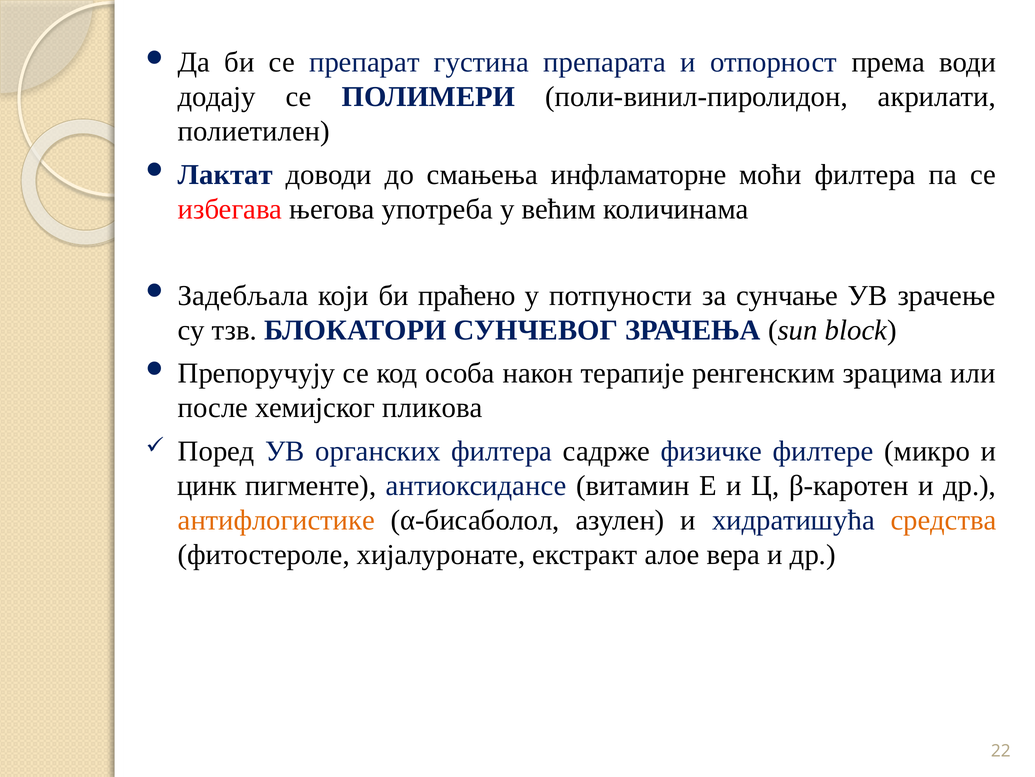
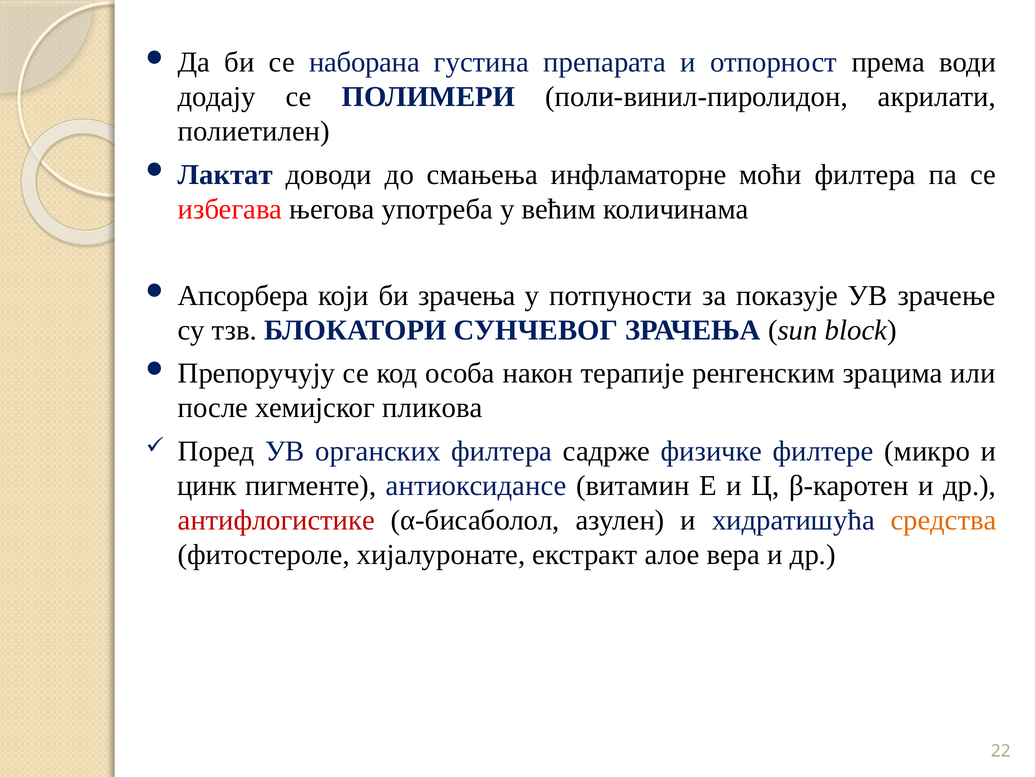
препарат: препарат -> наборана (365, 62)
Задебљала: Задебљала -> Апсорбера (243, 295)
би праћено: праћено -> зрачења (467, 295)
сунчање: сунчање -> показује (787, 295)
антифлогистике colour: orange -> red (276, 520)
